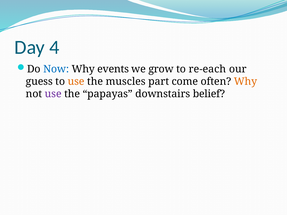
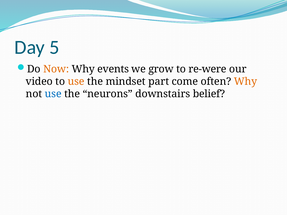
4: 4 -> 5 (54, 47)
Now colour: blue -> orange (56, 69)
re-each: re-each -> re-were (208, 69)
guess: guess -> video (39, 82)
muscles: muscles -> mindset (126, 82)
use colour: purple -> blue (53, 94)
papayas: papayas -> neurons (108, 94)
